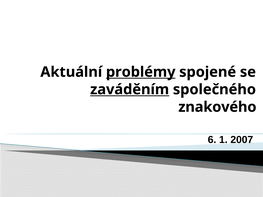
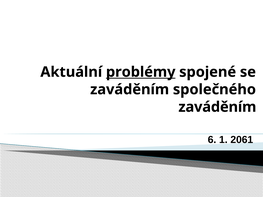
zaváděním underline: present -> none (130, 90)
znakového: znakového -> zaváděním (217, 107)
2007: 2007 -> 2061 (242, 140)
